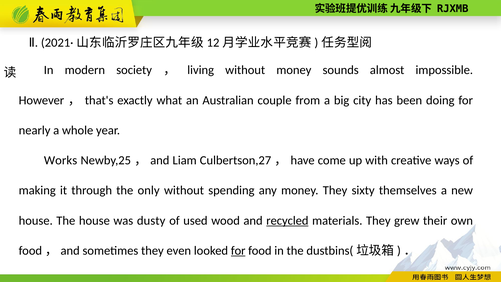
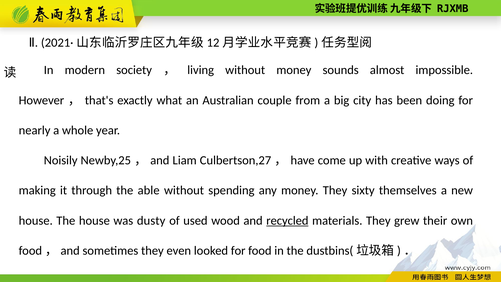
Works: Works -> Noisily (61, 160)
only: only -> able (149, 190)
for underline: present -> none (238, 250)
